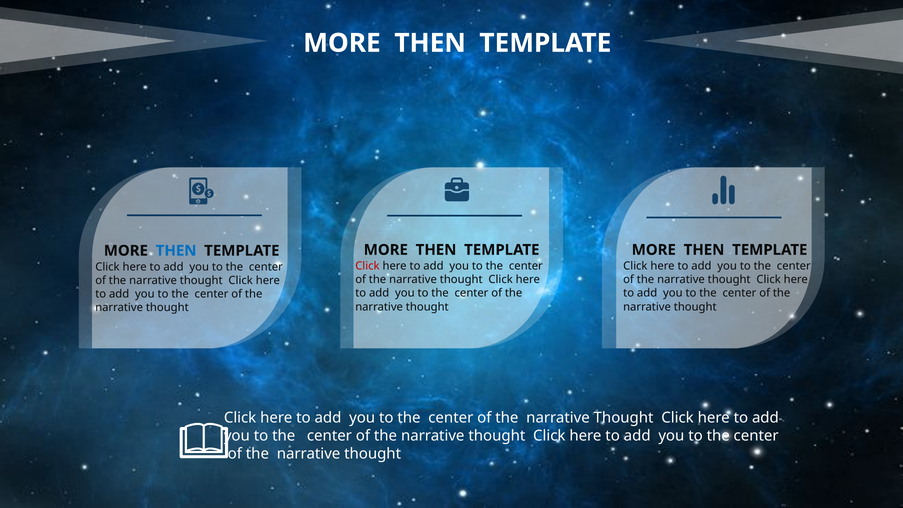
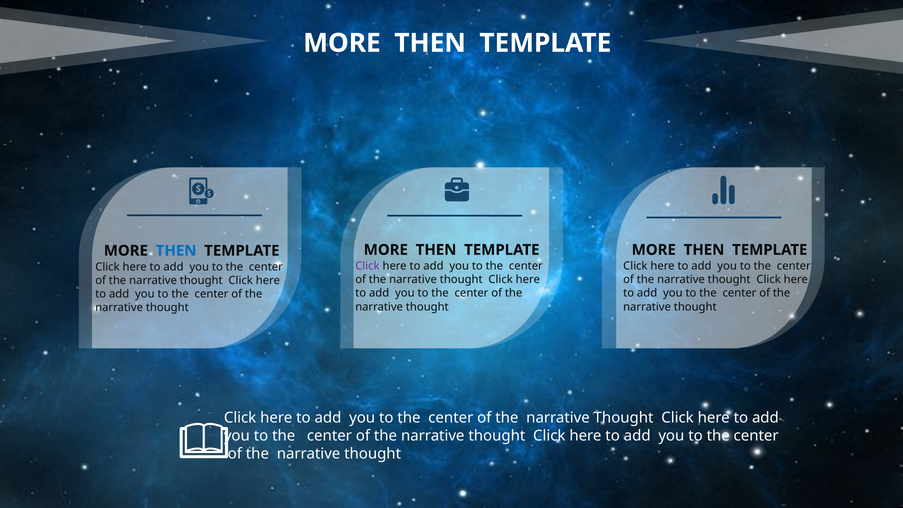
Click colour: red -> purple (367, 266)
